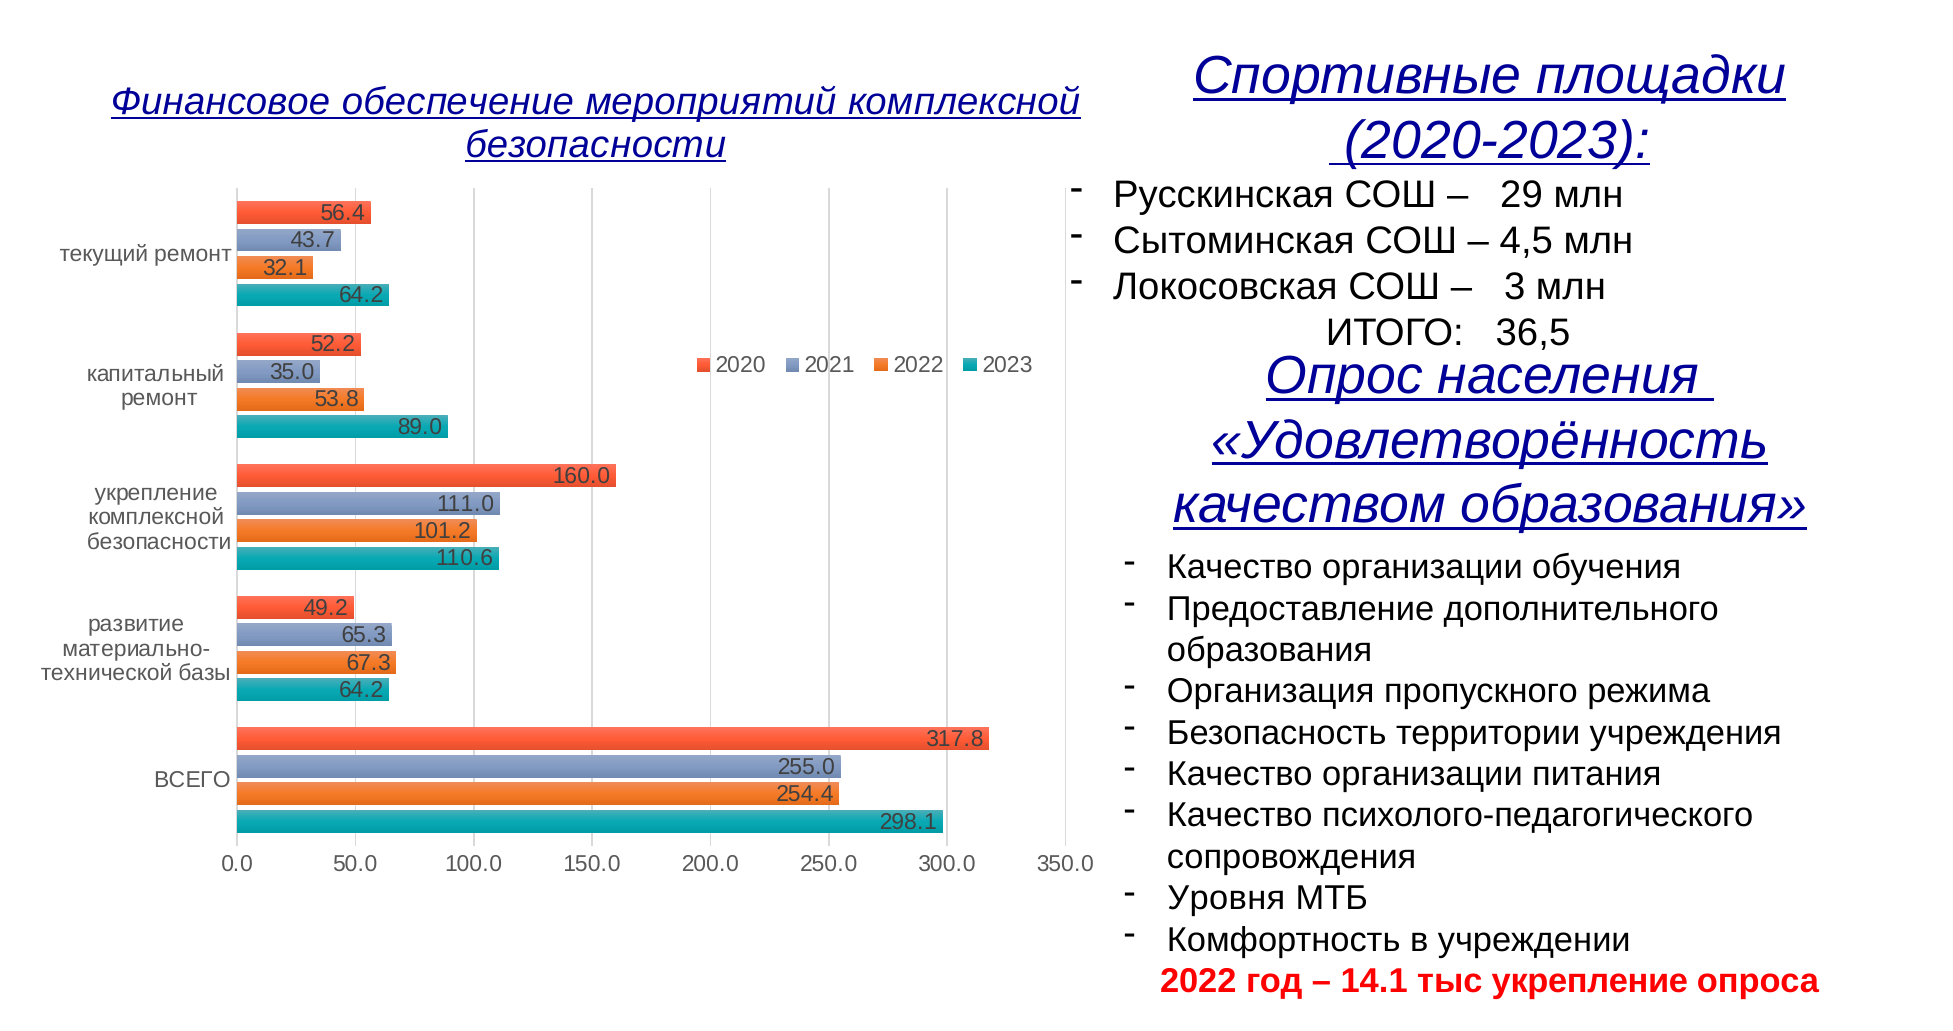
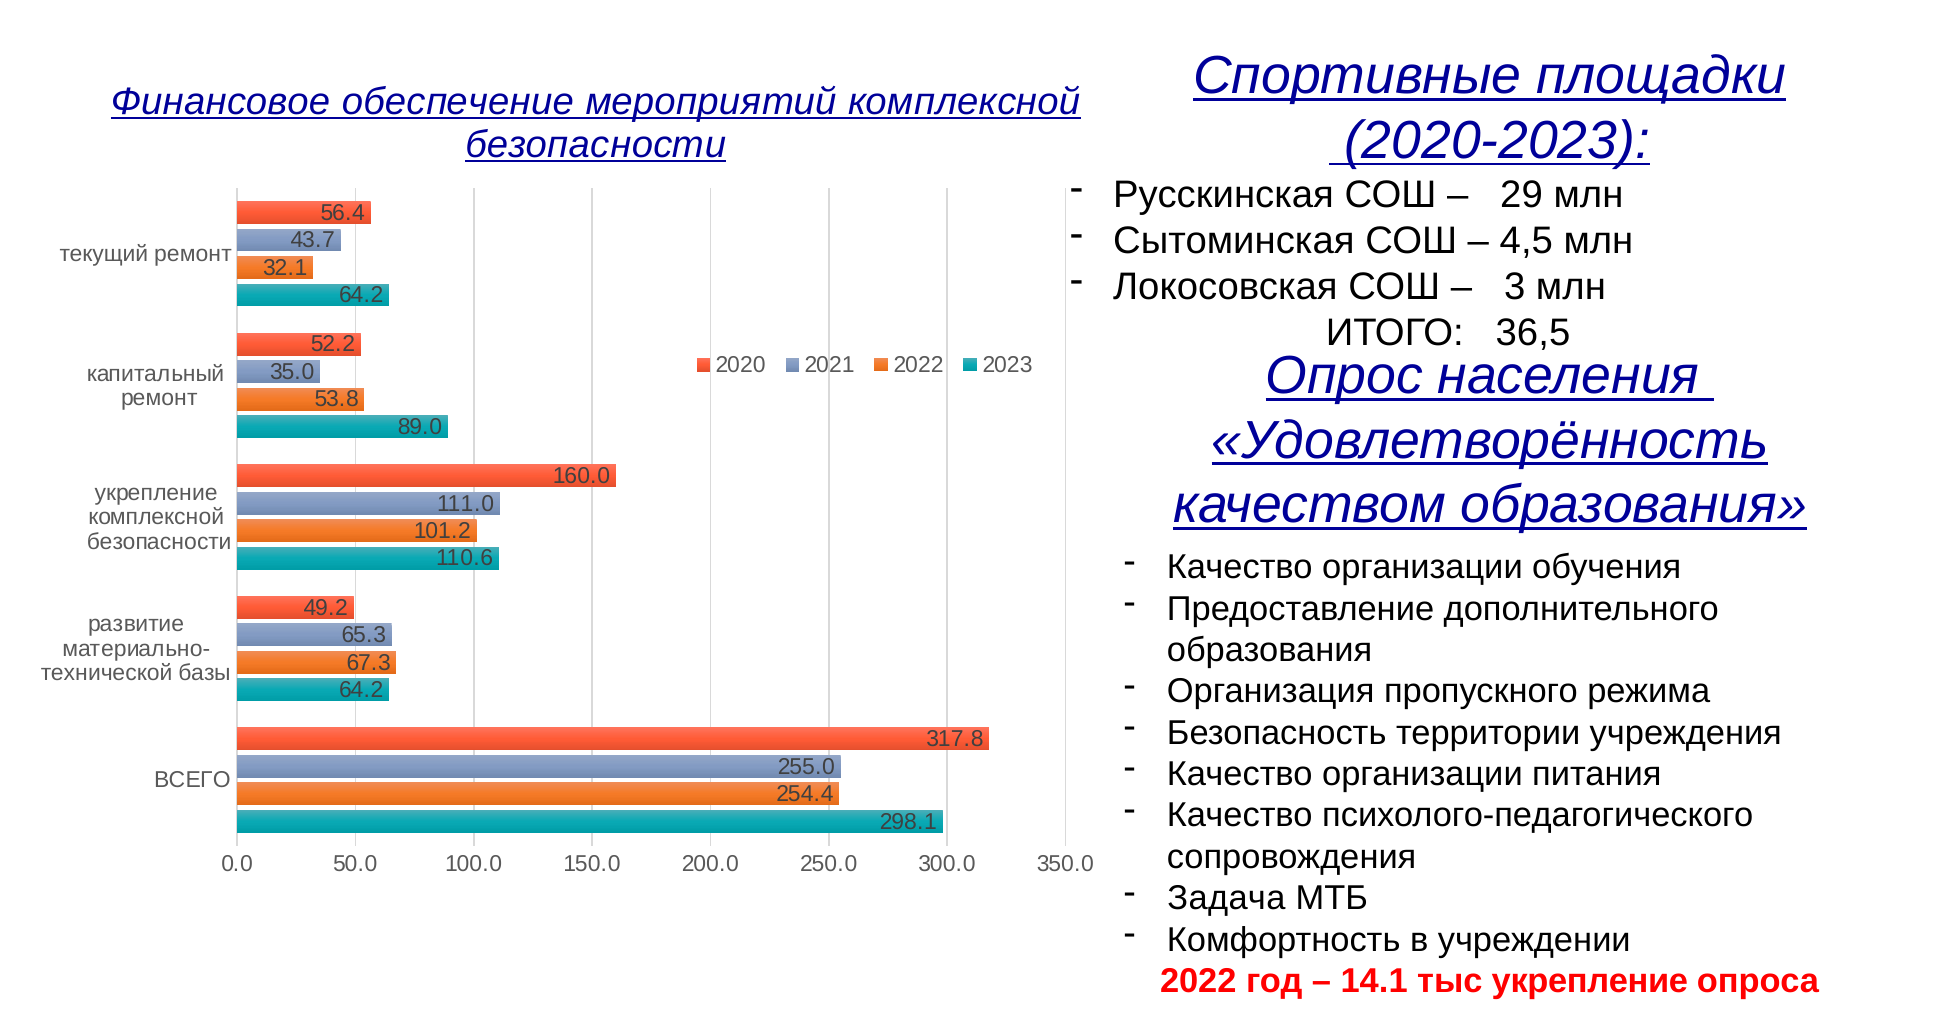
Уровня: Уровня -> Задача (1226, 898)
